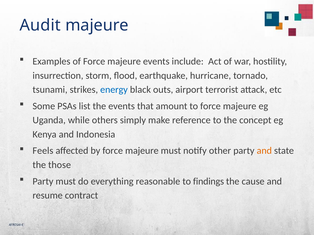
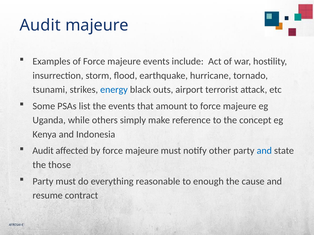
Feels: Feels -> Audit (43, 151)
and colour: orange -> blue (264, 151)
findings: findings -> enough (208, 182)
